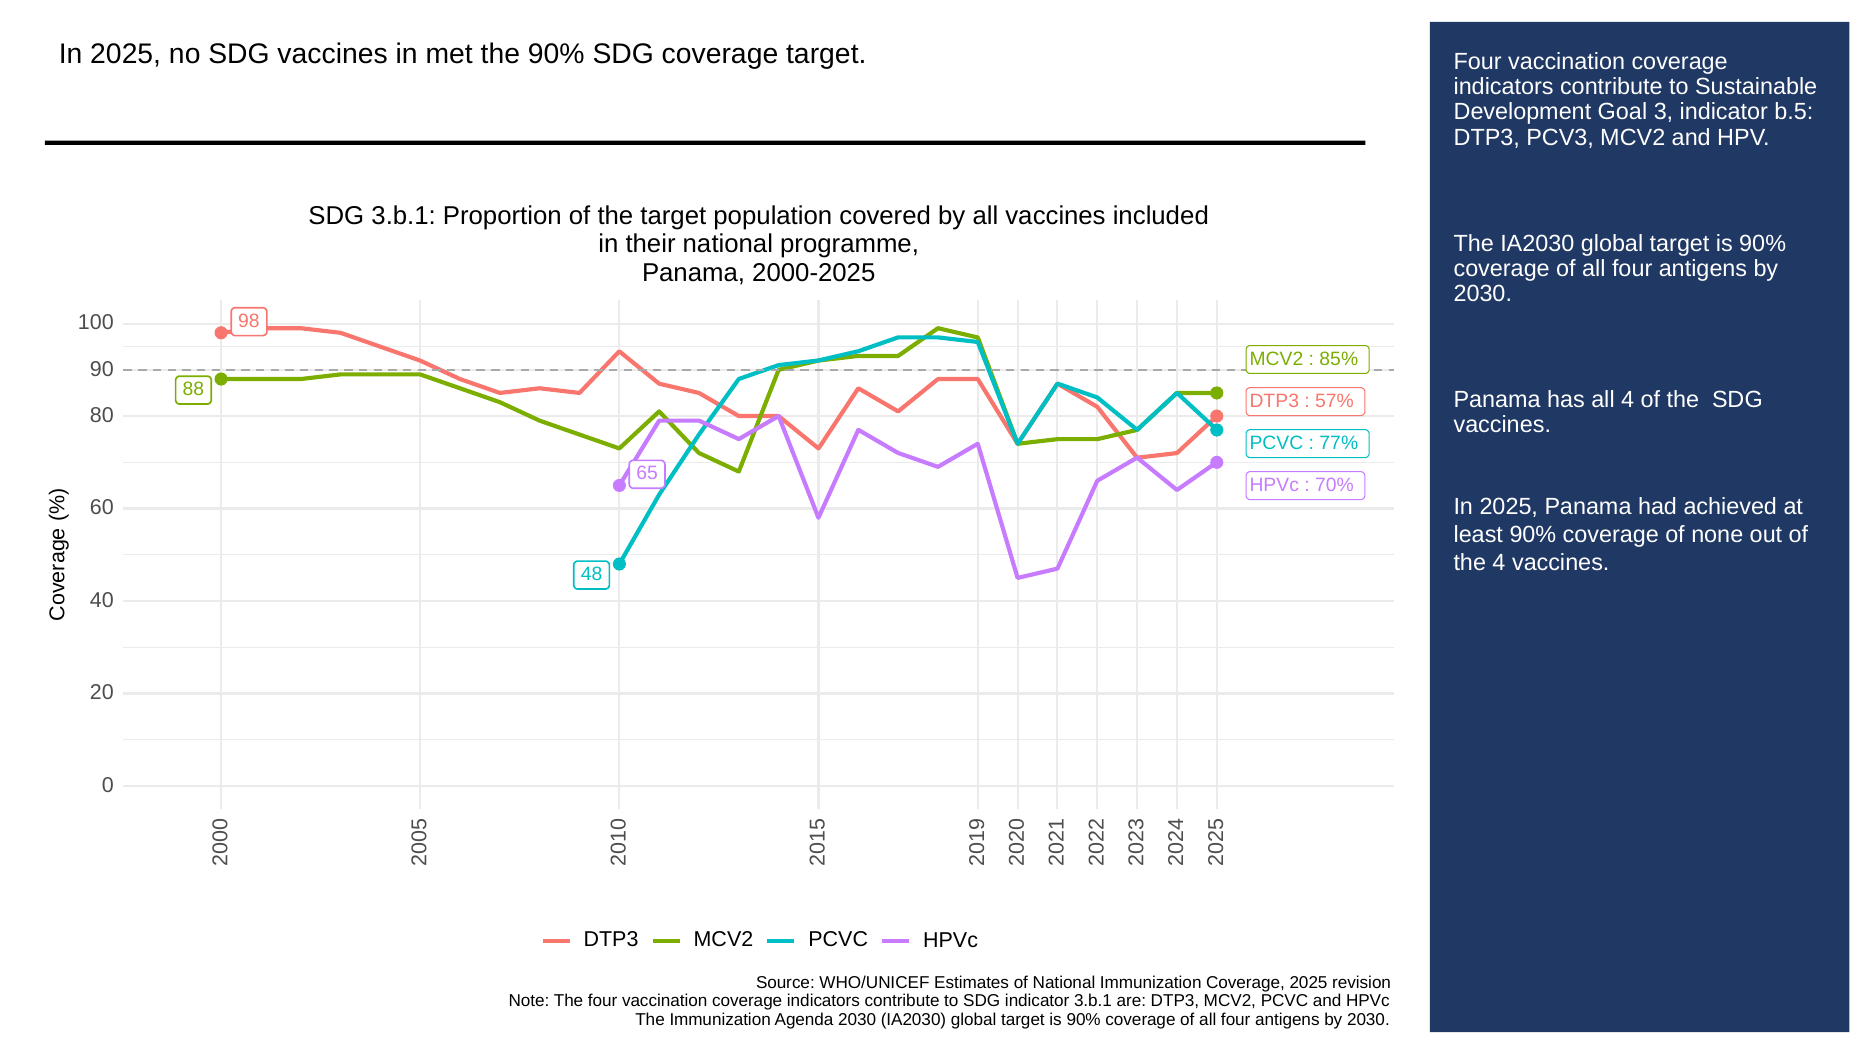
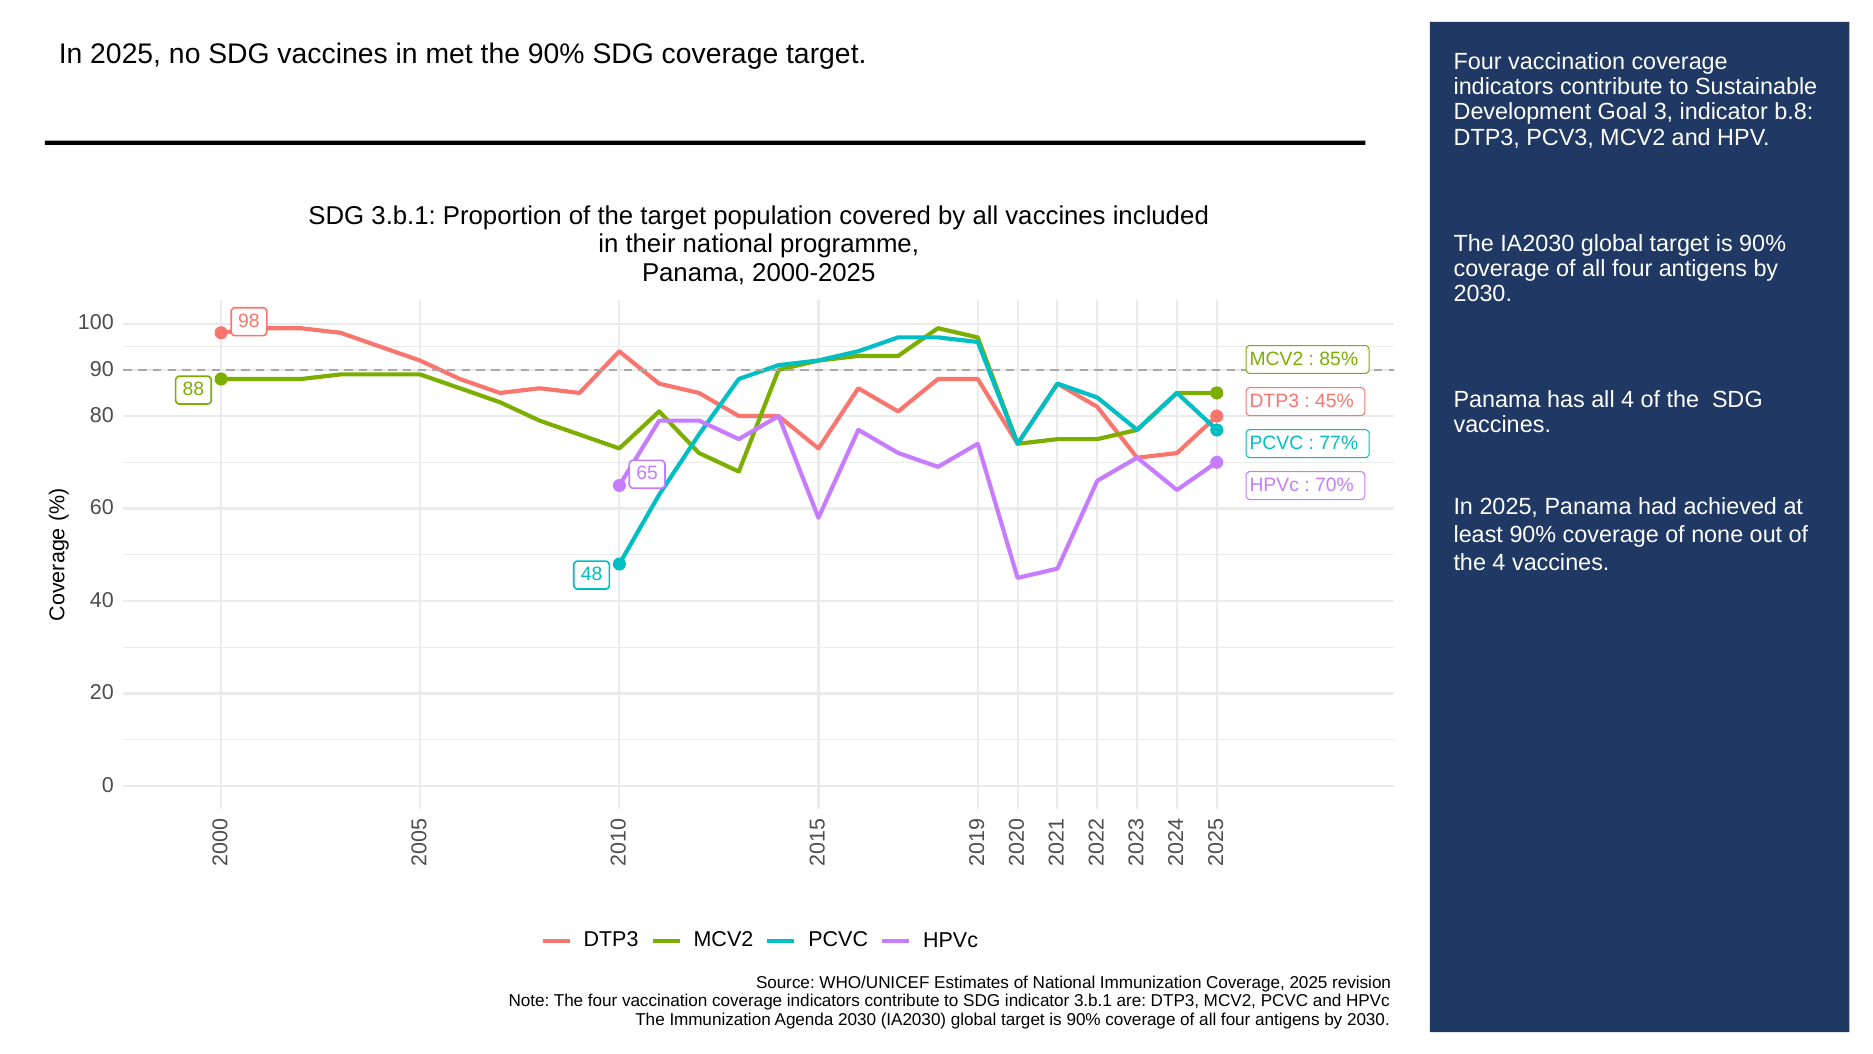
b.5: b.5 -> b.8 (1794, 112)
57%: 57% -> 45% (1335, 401)
